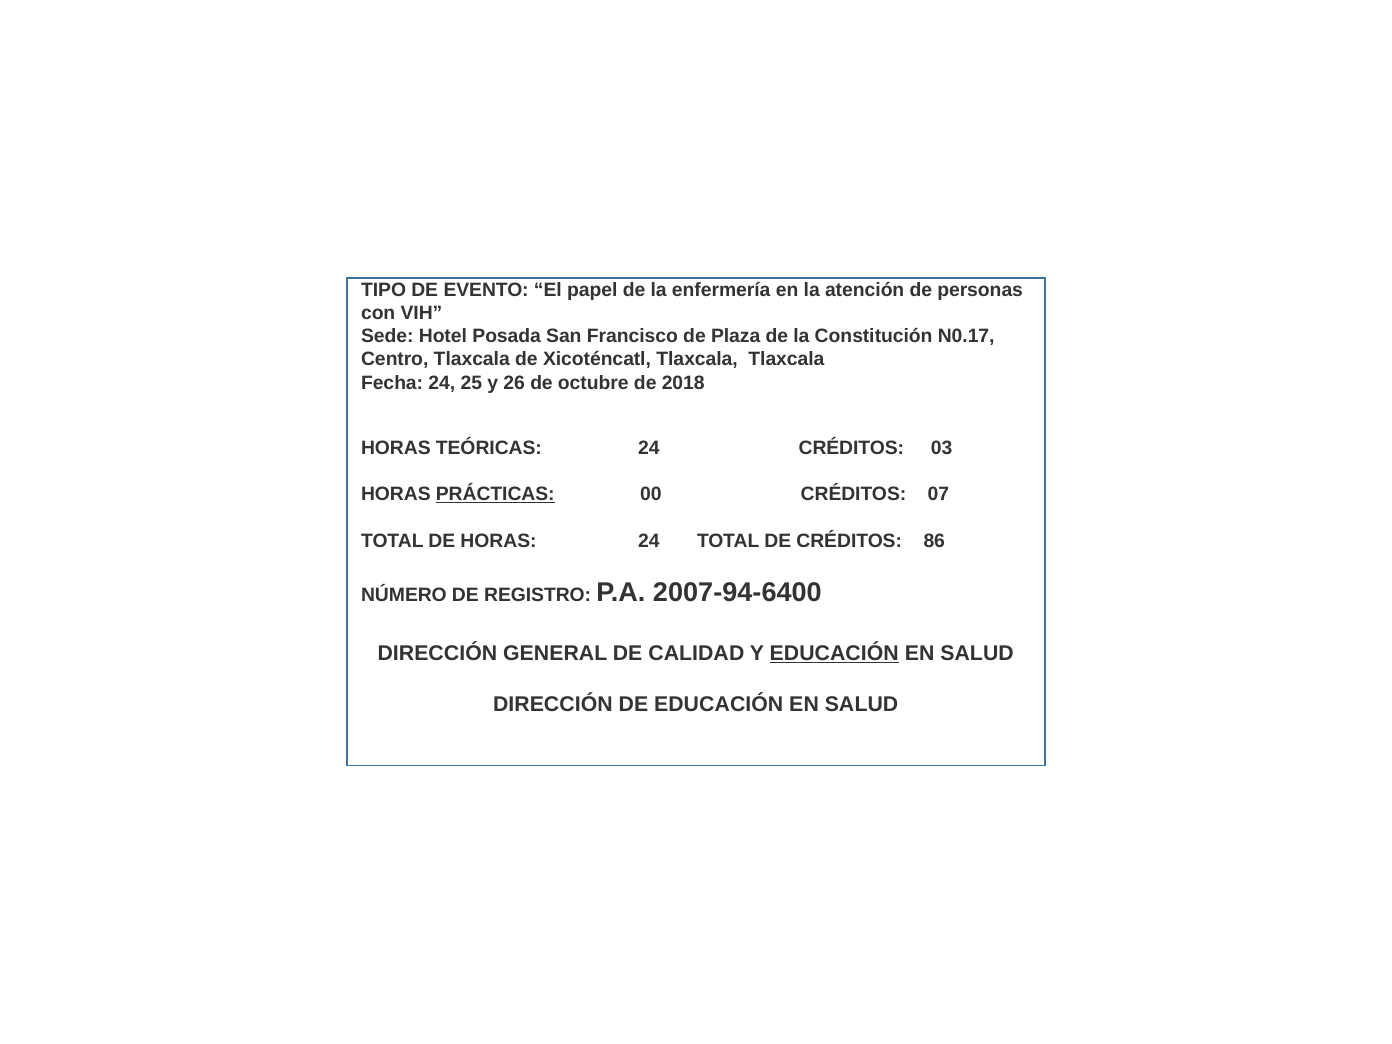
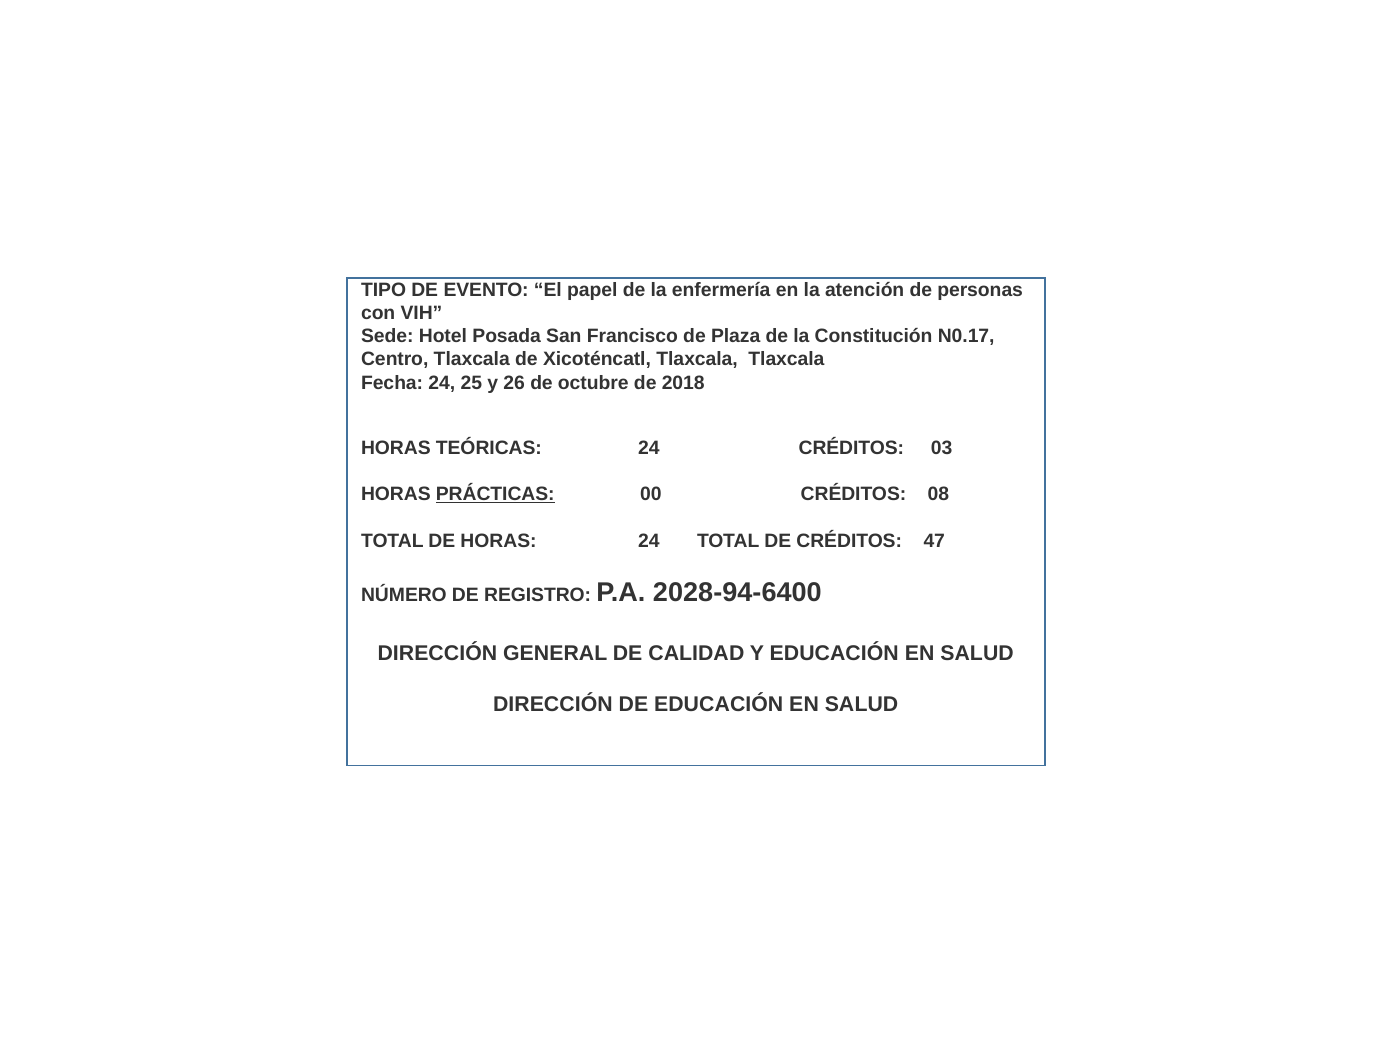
07: 07 -> 08 (938, 494)
86: 86 -> 47 (934, 541)
2007-94-6400: 2007-94-6400 -> 2028-94-6400 (737, 592)
EDUCACIÓN underline: present -> none (834, 654)
